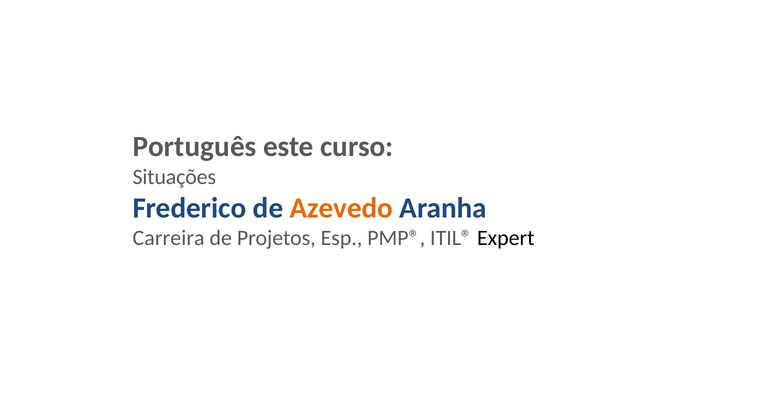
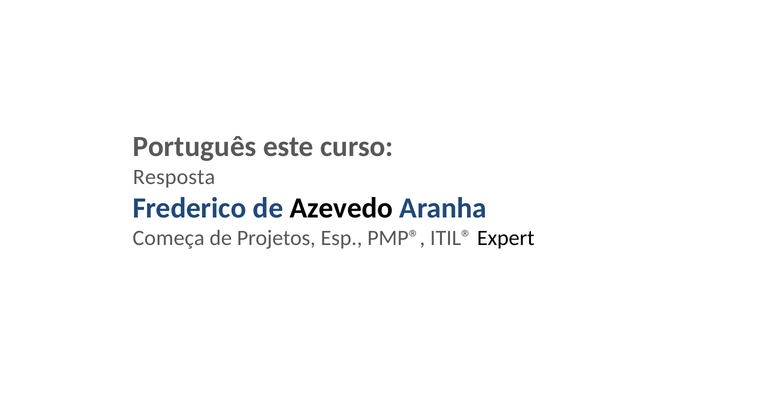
Situações: Situações -> Resposta (174, 177)
Azevedo colour: orange -> black (341, 208)
Carreira: Carreira -> Começa (169, 238)
